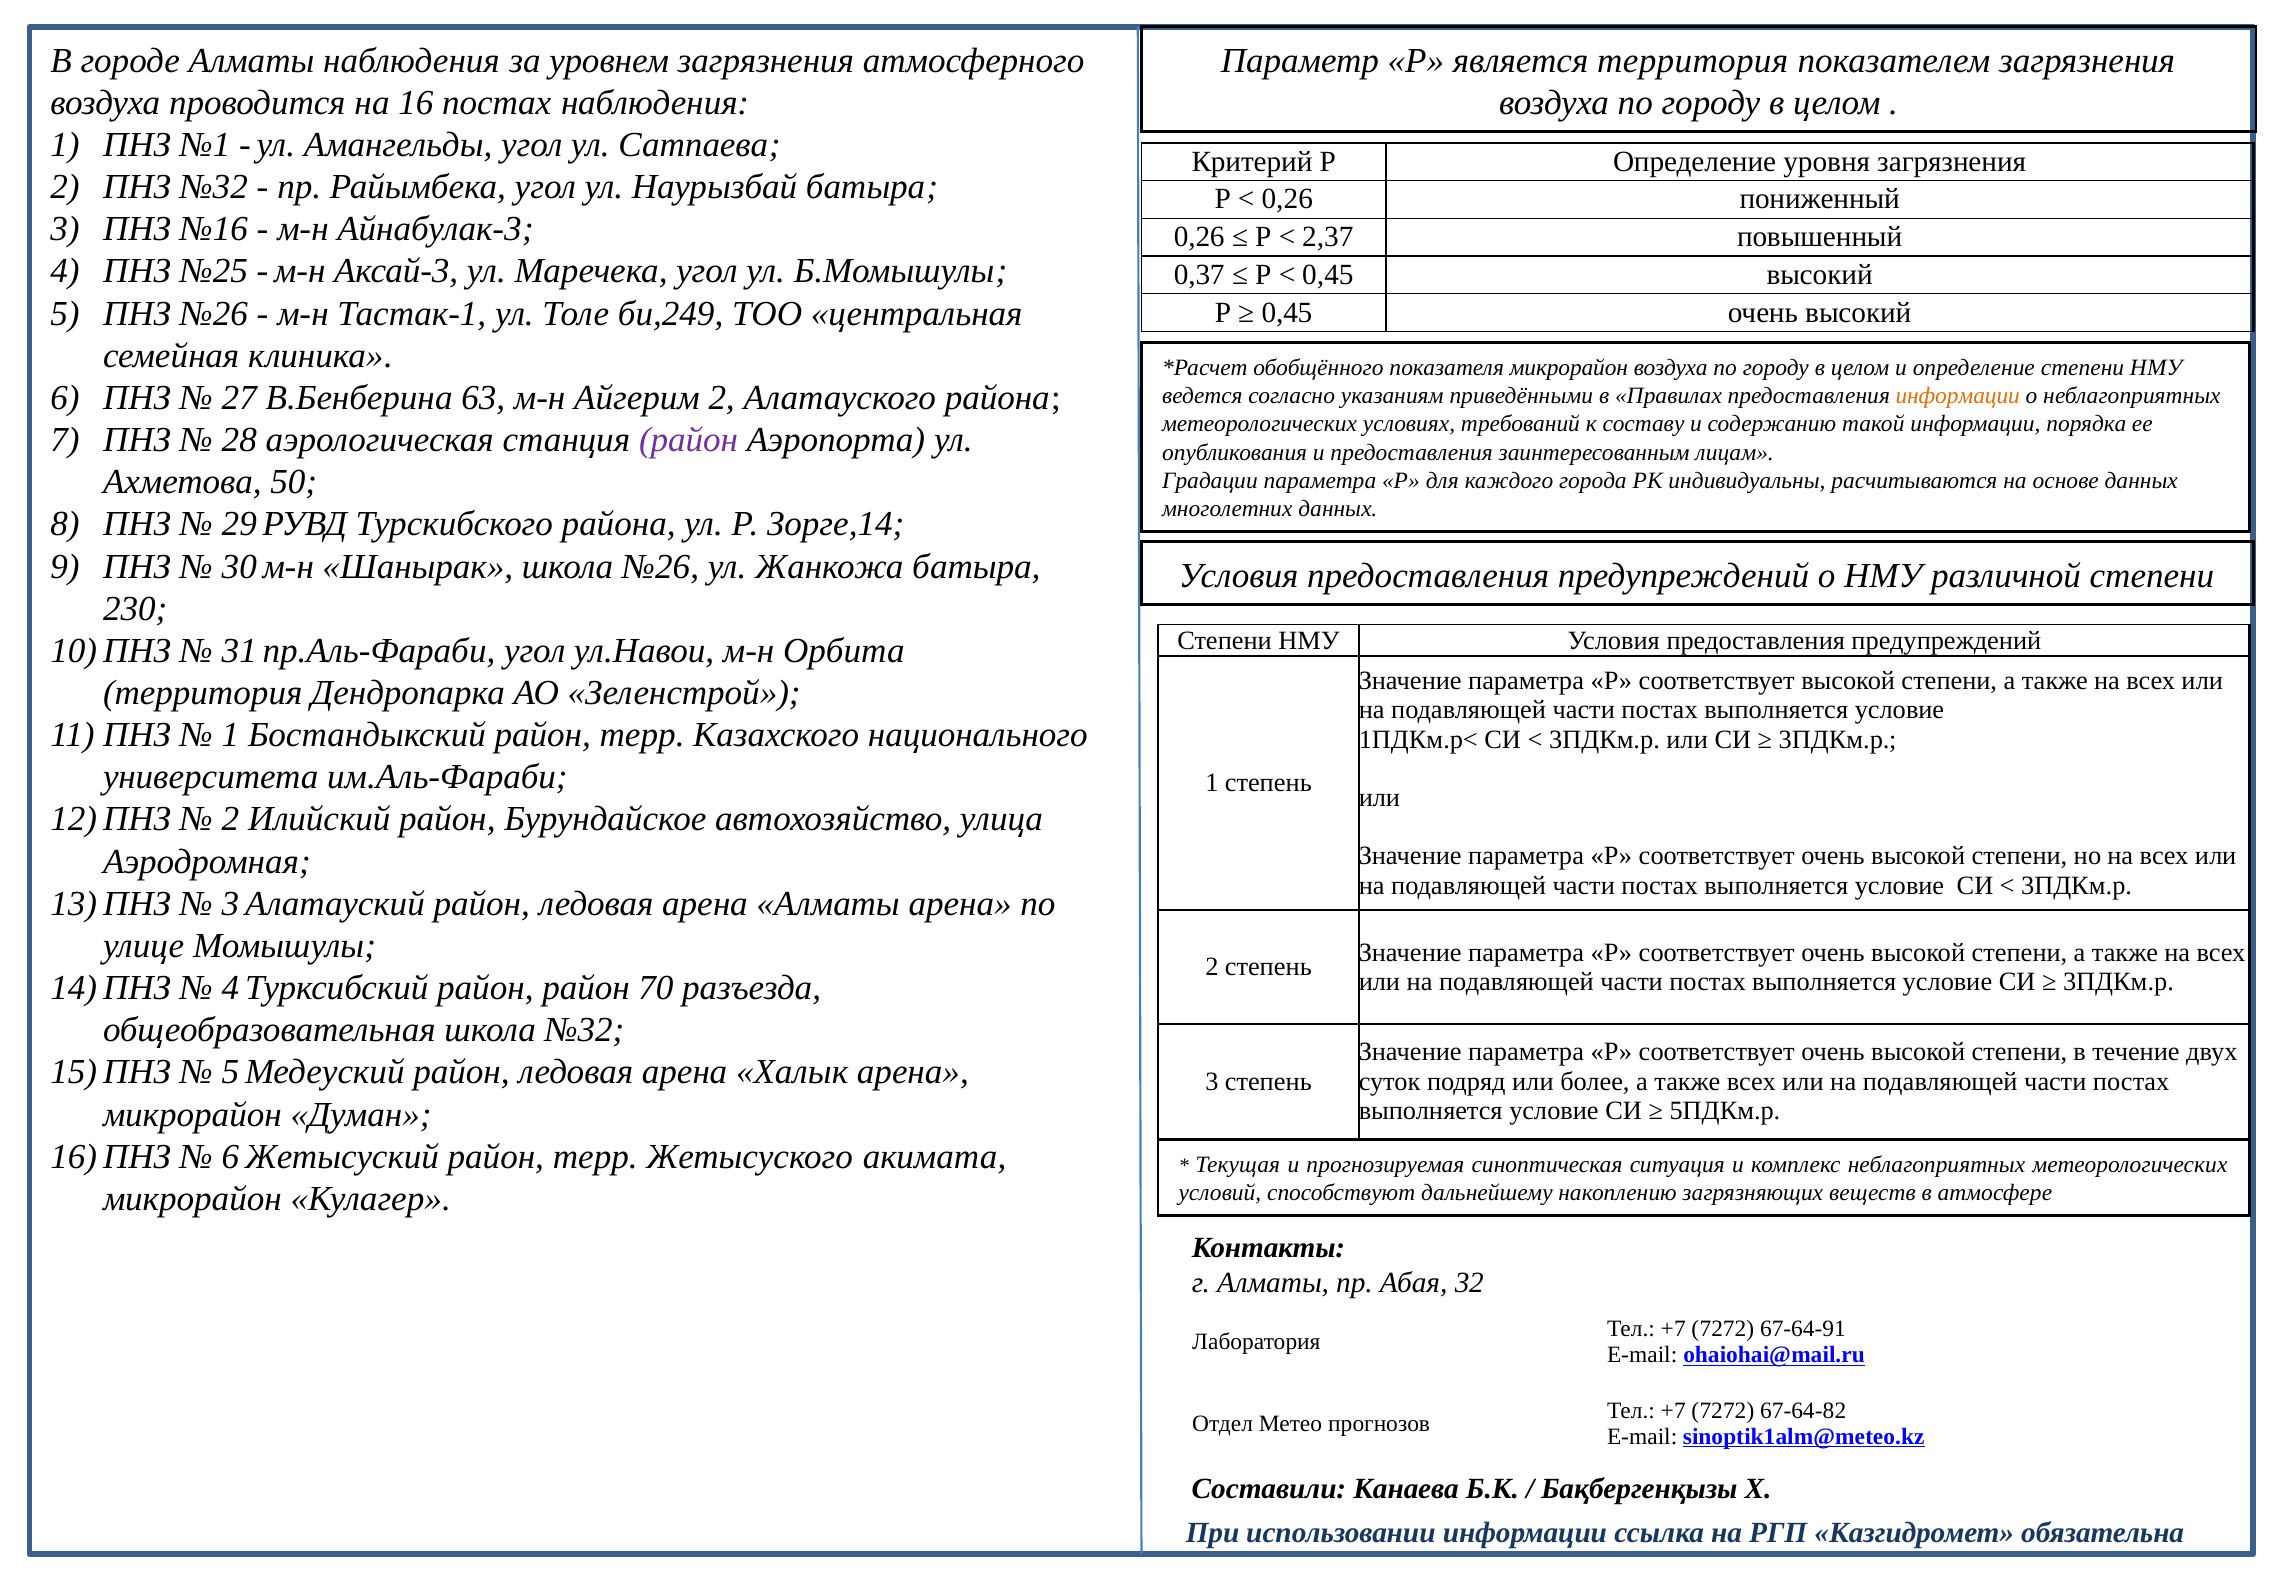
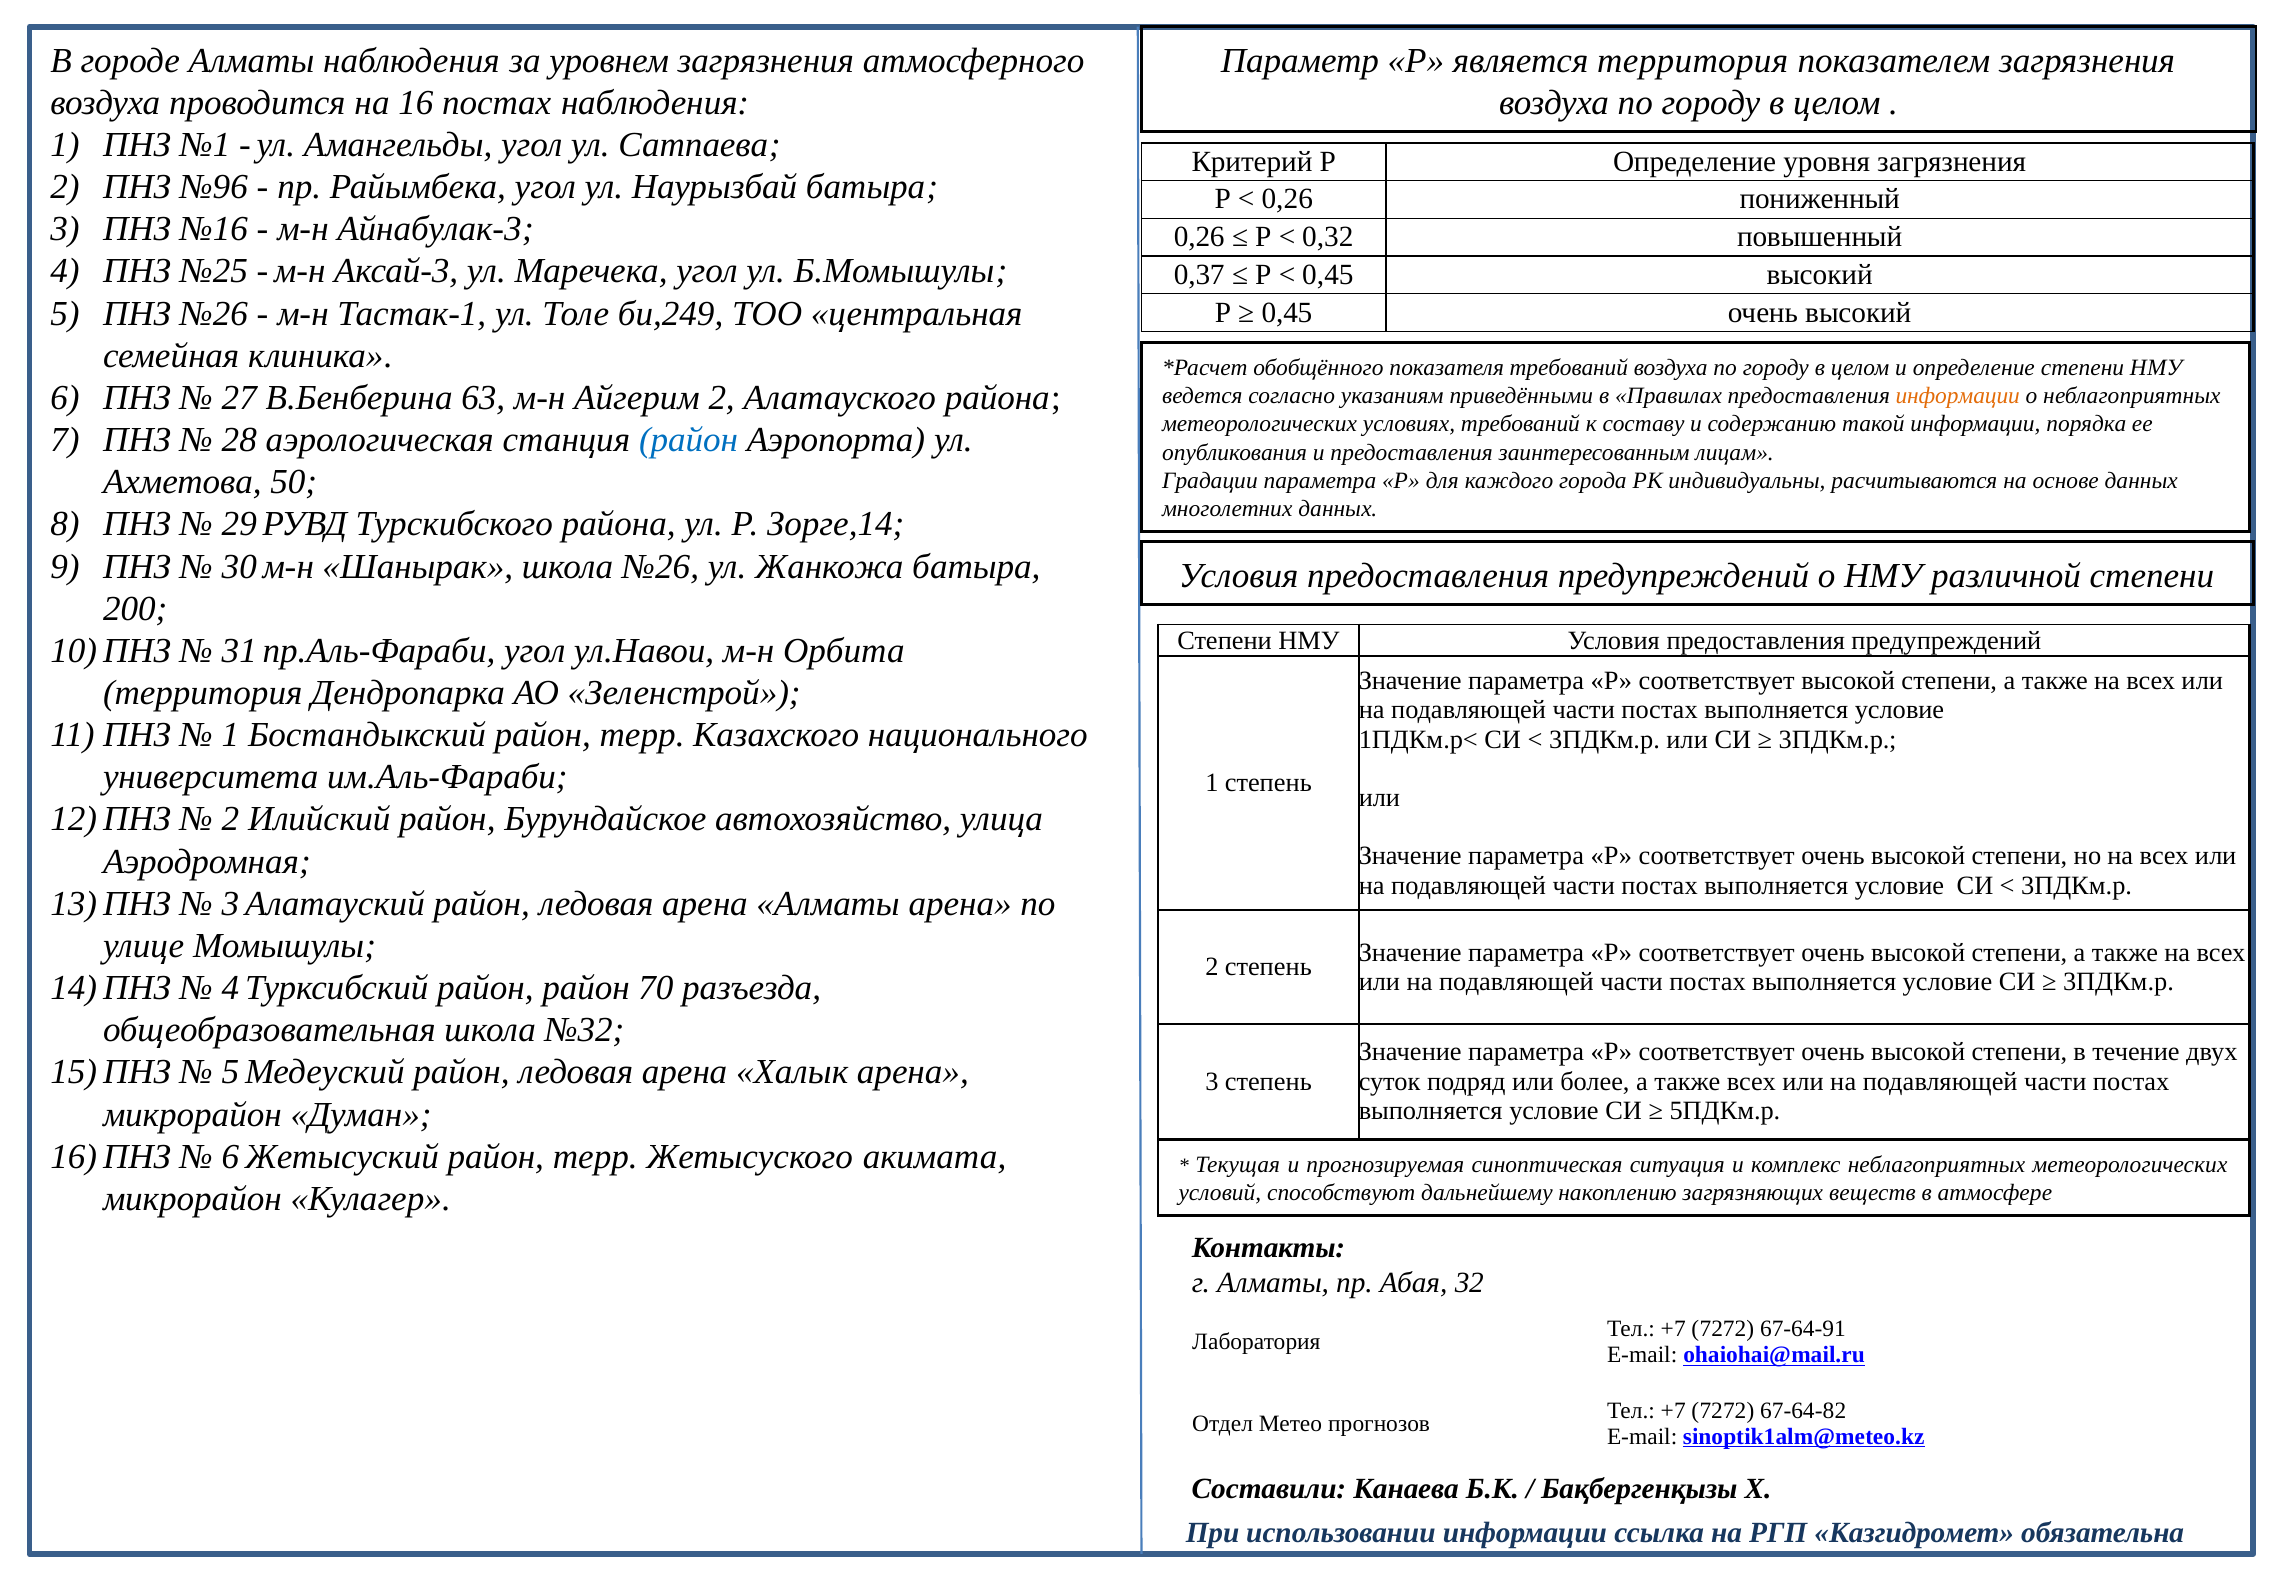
ПНЗ №32: №32 -> №96 (214, 187)
2,37: 2,37 -> 0,32 (1328, 237)
показателя микрорайон: микрорайон -> требований (1569, 368)
район colour: purple -> blue (689, 440)
230: 230 -> 200 (135, 608)
